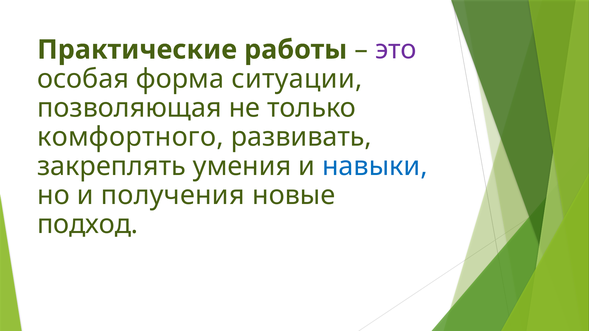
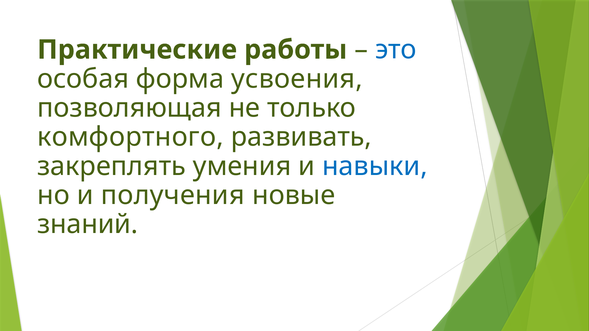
это colour: purple -> blue (396, 50)
ситуации: ситуации -> усвоения (297, 79)
подход: подход -> знаний (88, 225)
